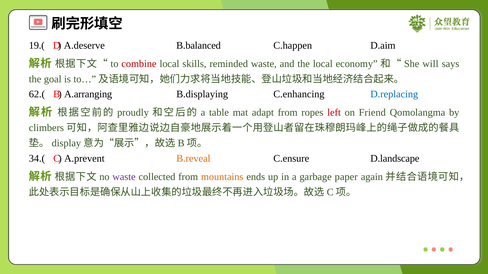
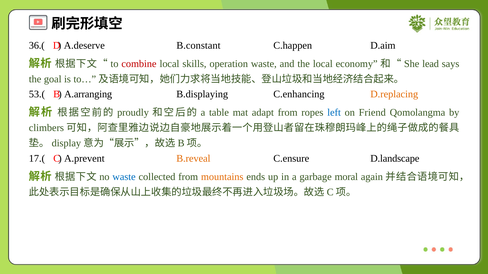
19.(: 19.( -> 36.( (37, 46)
B.balanced: B.balanced -> B.constant (198, 46)
reminded: reminded -> operation (229, 64)
will: will -> lead (431, 64)
62.(: 62.( -> 53.( (37, 94)
D.replacing colour: blue -> orange (394, 94)
left colour: red -> blue (334, 113)
34.(: 34.( -> 17.( (37, 159)
waste colour: purple -> blue (124, 177)
paper: paper -> moral (346, 177)
